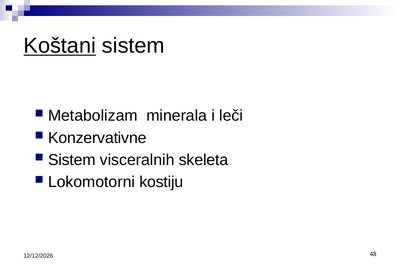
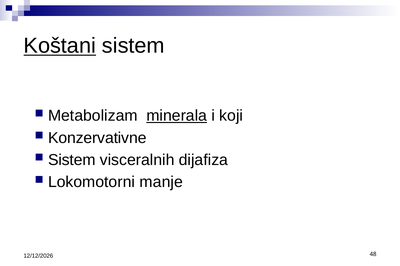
minerala underline: none -> present (177, 116)
leči: leči -> koji (231, 116)
skeleta: skeleta -> dijafiza (203, 160)
kostiju: kostiju -> manje (161, 182)
